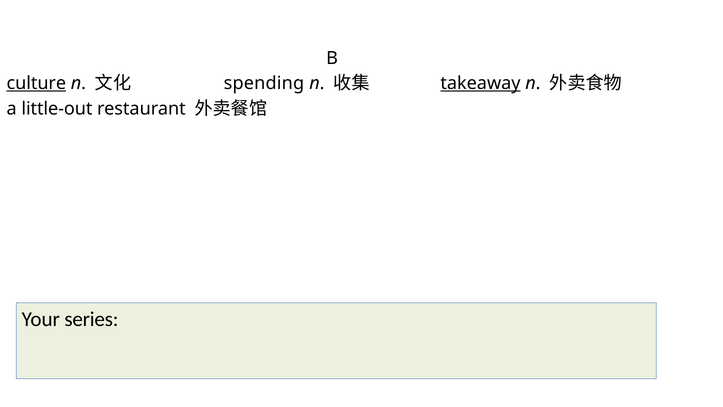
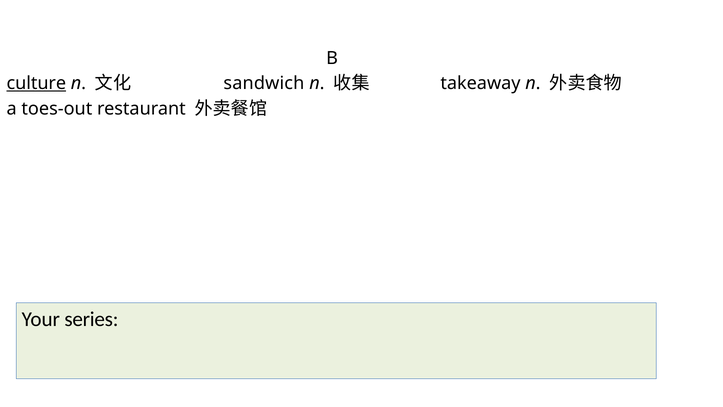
spending: spending -> sandwich (264, 83)
takeaway underline: present -> none (480, 83)
little-out: little-out -> toes-out (57, 109)
